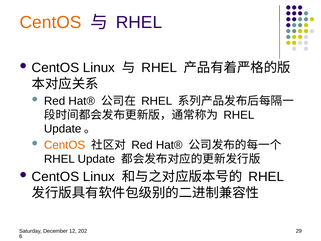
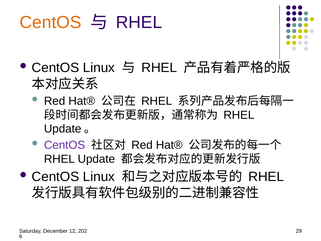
CentOS colour: orange -> purple (65, 145)
